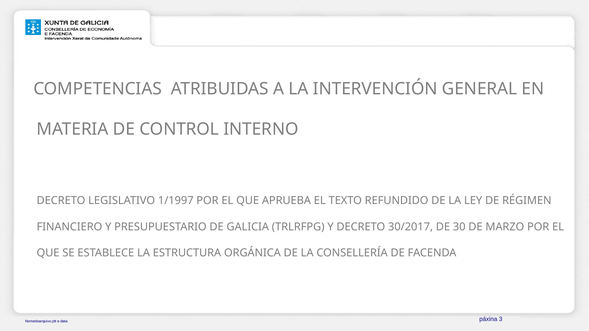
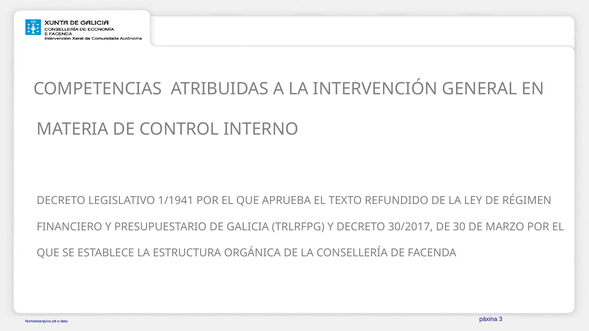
1/1997: 1/1997 -> 1/1941 (176, 201)
